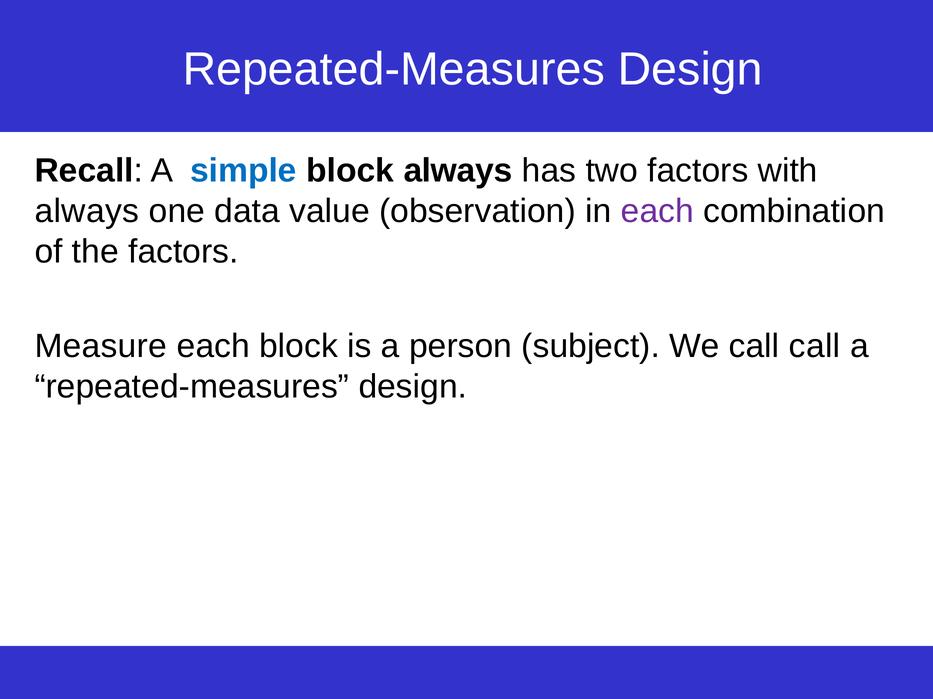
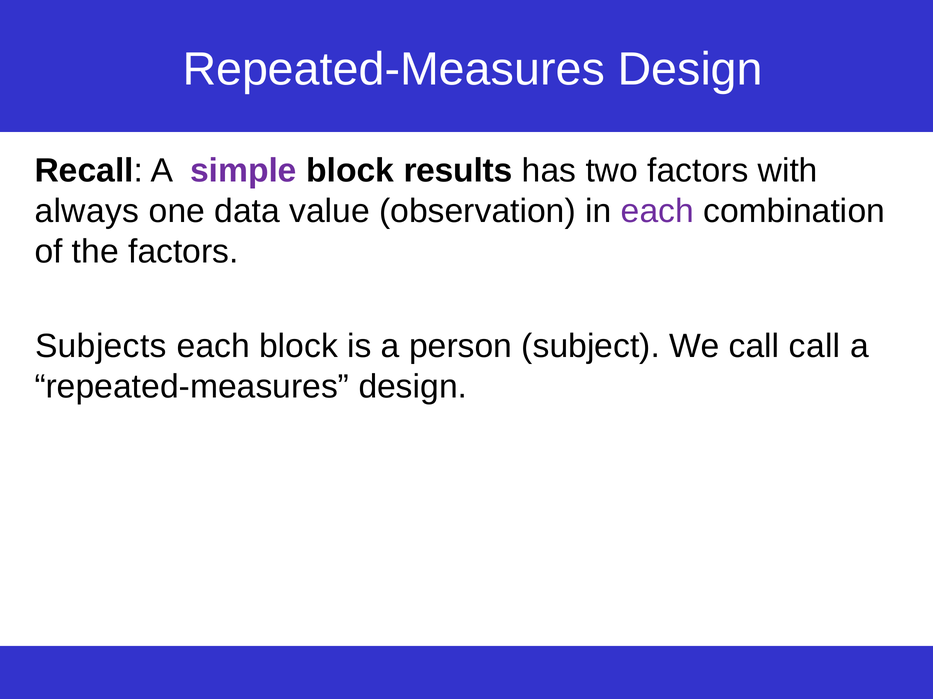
simple colour: blue -> purple (243, 171)
block always: always -> results (458, 171)
Measure: Measure -> Subjects (101, 346)
